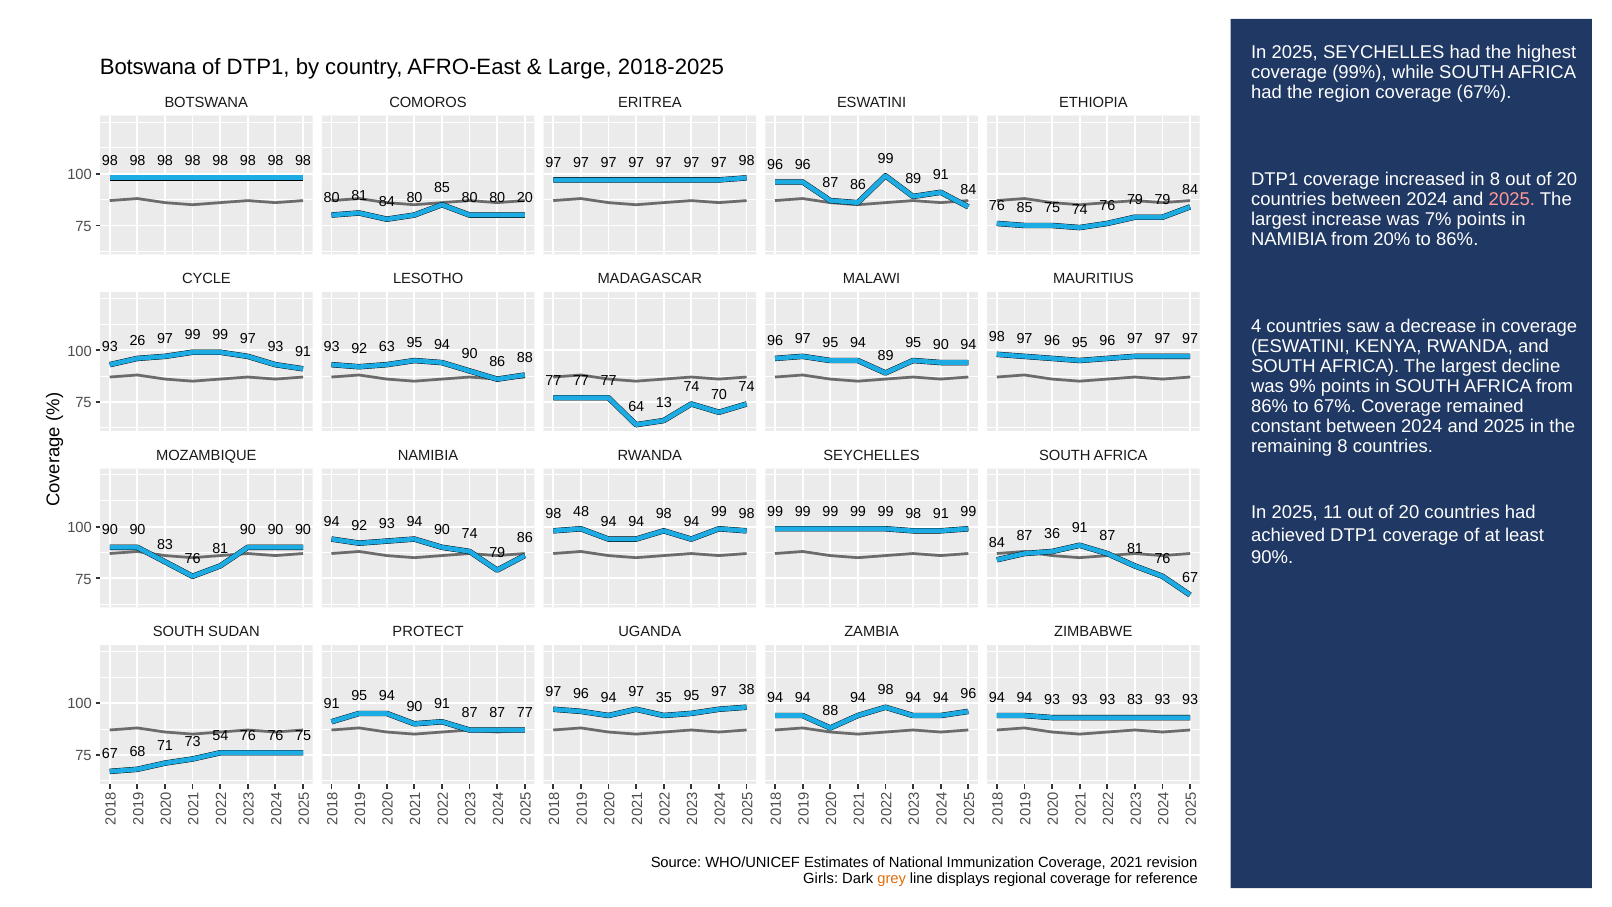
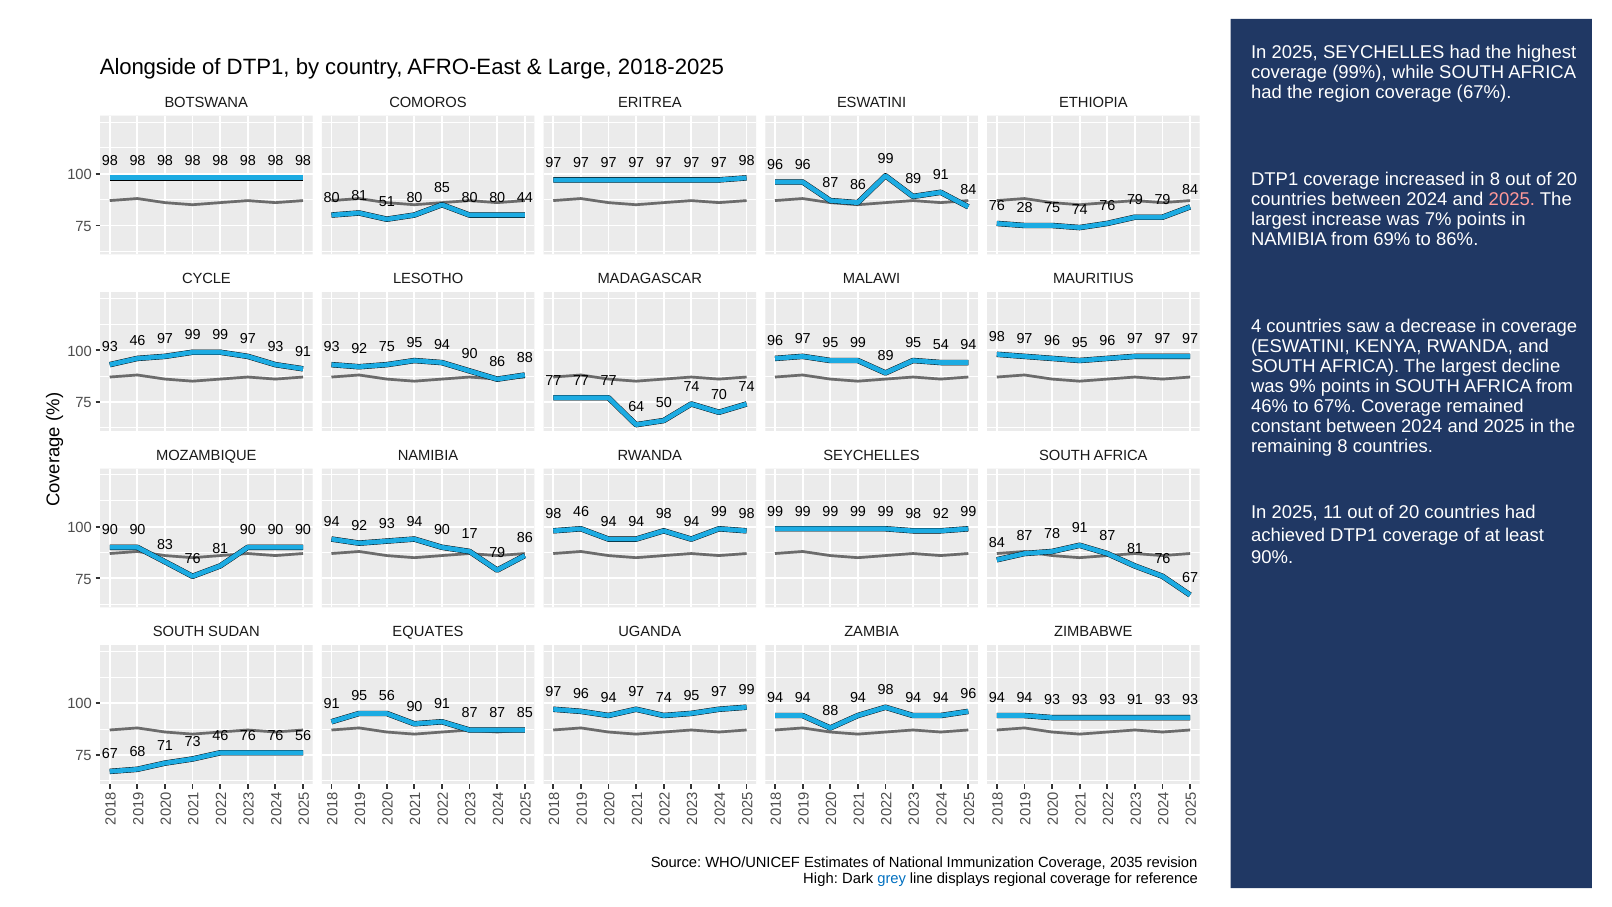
Botswana: Botswana -> Alongside (148, 67)
81 84: 84 -> 51 (387, 202)
80 20: 20 -> 44 (525, 198)
76 85: 85 -> 28 (1025, 208)
20%: 20% -> 69% (1392, 239)
97 95 94: 94 -> 99 (858, 343)
95 90: 90 -> 54 (941, 345)
93 26: 26 -> 46 (137, 341)
92 63: 63 -> 75 (387, 347)
86%: 86% -> 46% (1270, 407)
13: 13 -> 50 (664, 403)
98 91: 91 -> 92 (941, 513)
98 48: 48 -> 46 (581, 511)
90 74: 74 -> 17 (470, 534)
36: 36 -> 78 (1052, 534)
PROTECT: PROTECT -> EQUATES (428, 632)
97 35: 35 -> 74 (664, 698)
95 97 38: 38 -> 99 (747, 690)
94: 94 -> 56 (387, 696)
93 93 83: 83 -> 91 (1135, 700)
87 77: 77 -> 85 (525, 712)
73 54: 54 -> 46 (220, 735)
76 75: 75 -> 56 (303, 735)
2021: 2021 -> 2035 (1126, 862)
Girls: Girls -> High (821, 878)
grey colour: orange -> blue (892, 878)
